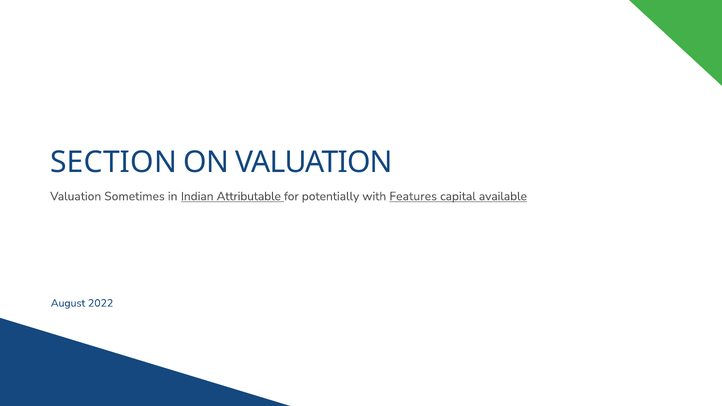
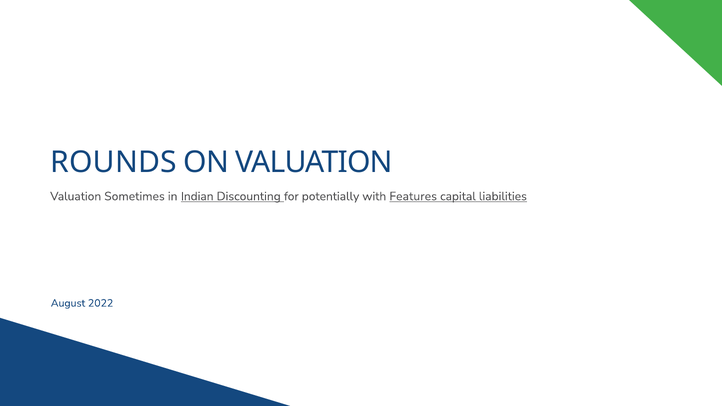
SECTION: SECTION -> ROUNDS (114, 163)
Attributable: Attributable -> Discounting (249, 196)
available: available -> liabilities (503, 196)
